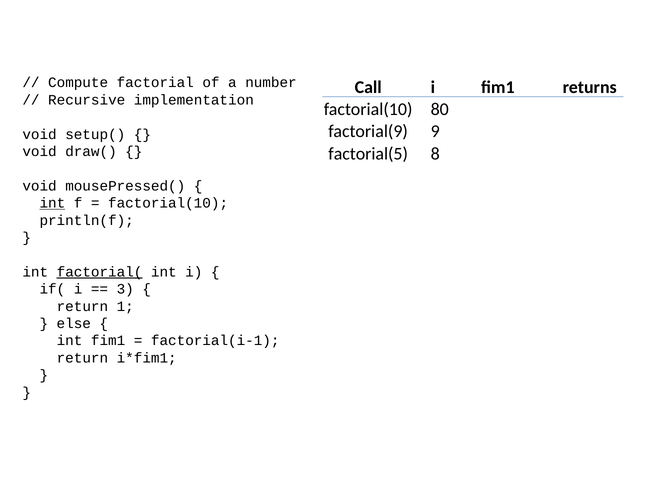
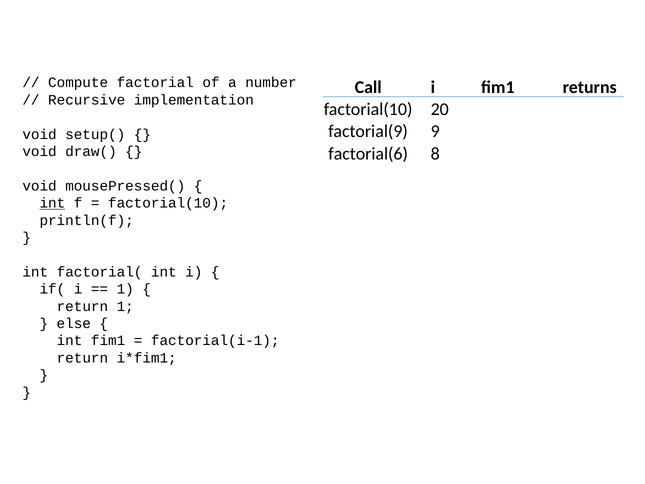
80: 80 -> 20 (440, 109)
factorial(5: factorial(5 -> factorial(6 (368, 154)
factorial( underline: present -> none (100, 272)
3: 3 -> 1 (125, 289)
